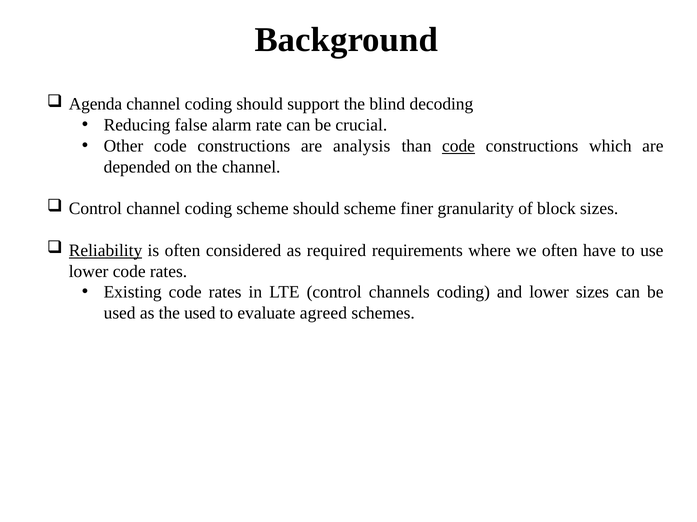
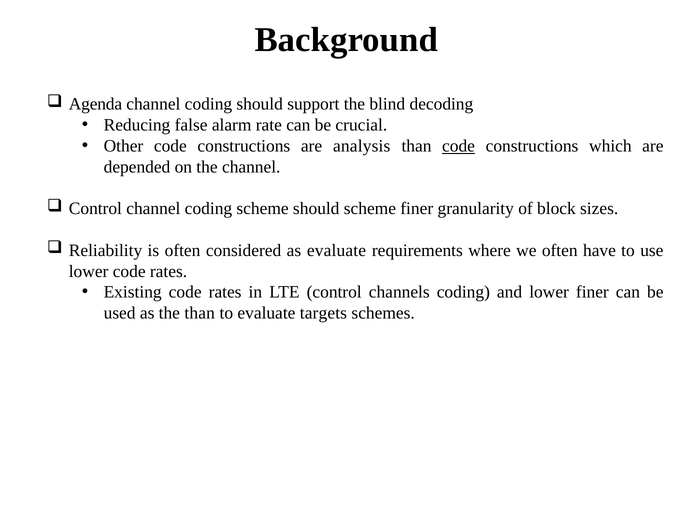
Reliability underline: present -> none (106, 251)
as required: required -> evaluate (336, 251)
lower sizes: sizes -> finer (592, 293)
the used: used -> than (200, 313)
agreed: agreed -> targets (323, 313)
